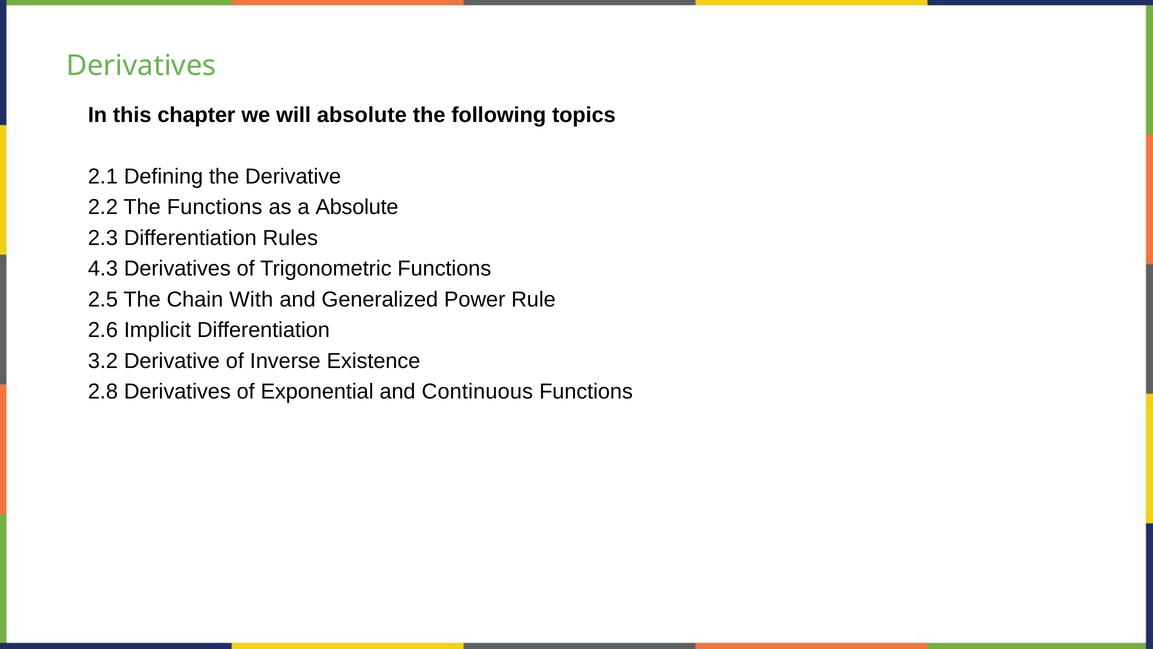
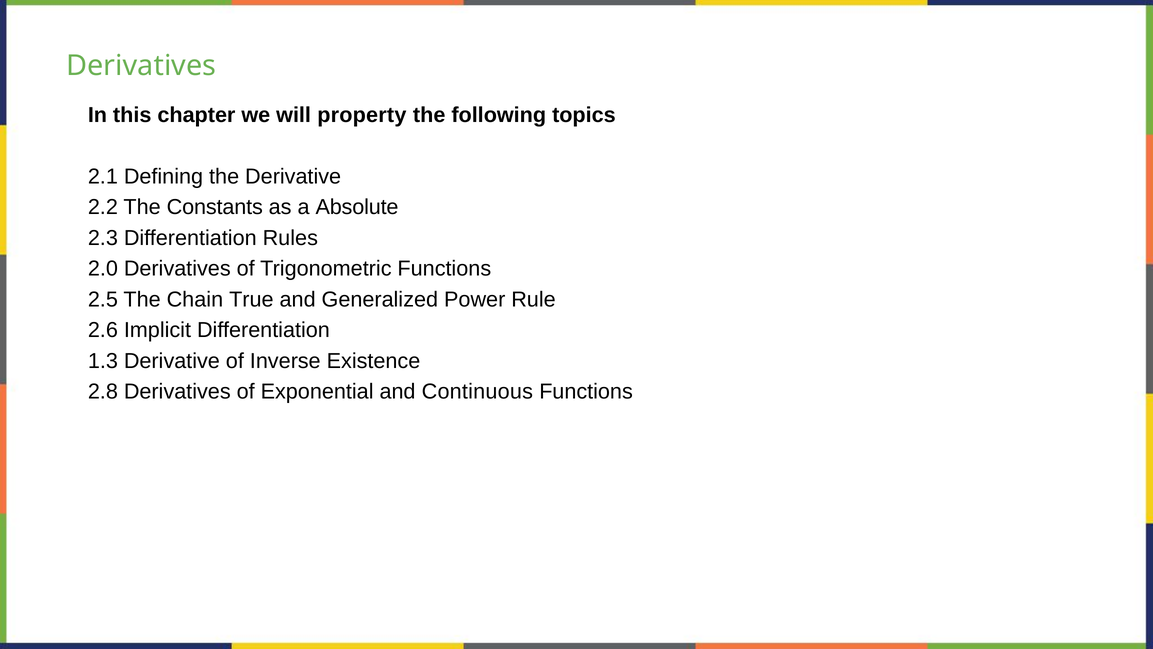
will absolute: absolute -> property (362, 115)
The Functions: Functions -> Constants (215, 207)
4.3: 4.3 -> 2.0 (103, 269)
With: With -> True (251, 299)
3.2: 3.2 -> 1.3 (103, 361)
